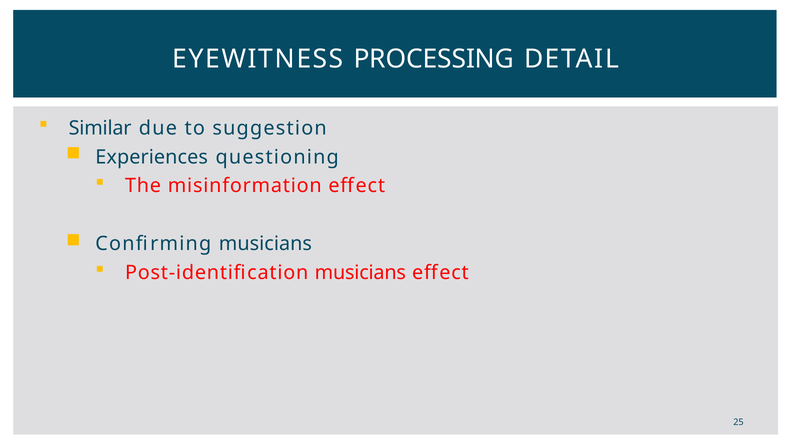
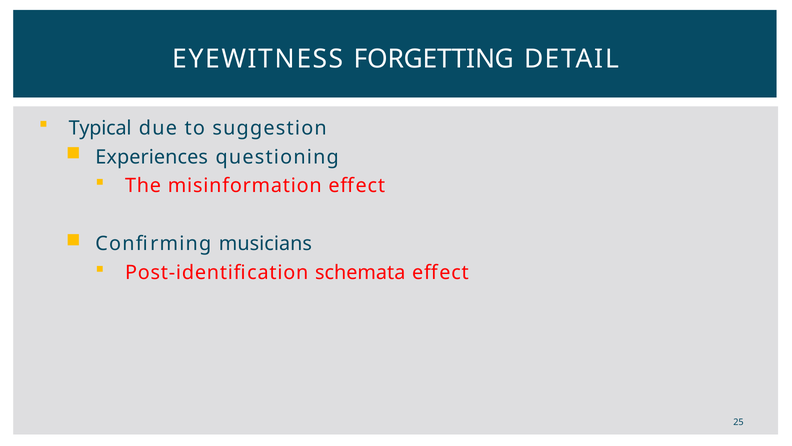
PROCESSING: PROCESSING -> FORGETTING (434, 59)
Similar: Similar -> Typical (100, 128)
Post-identification musicians: musicians -> schemata (360, 272)
